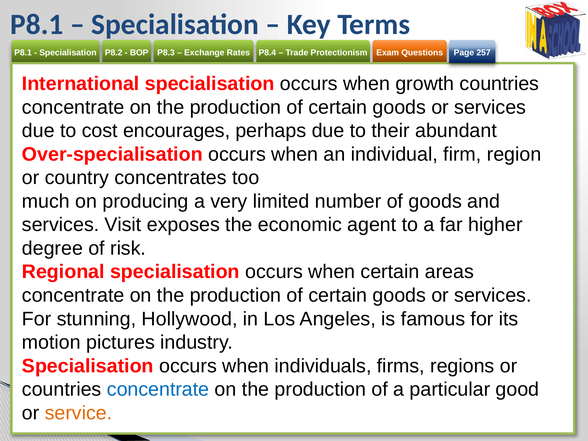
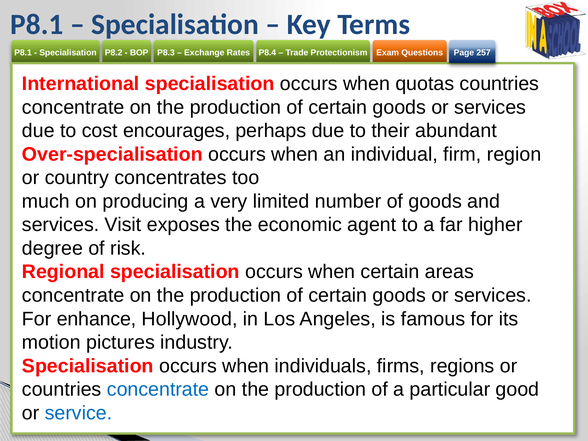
growth: growth -> quotas (425, 84)
stunning: stunning -> enhance (97, 319)
service colour: orange -> blue (79, 413)
